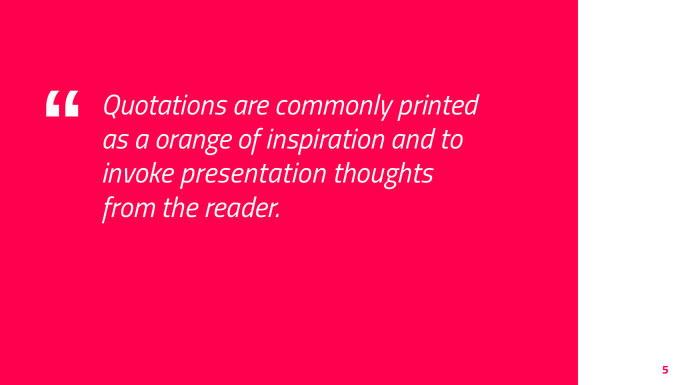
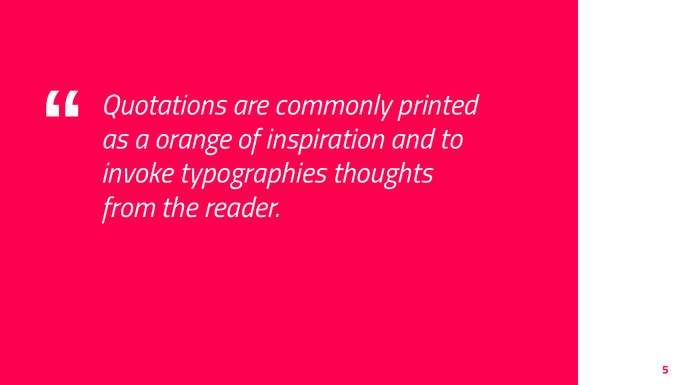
presentation: presentation -> typographies (253, 173)
